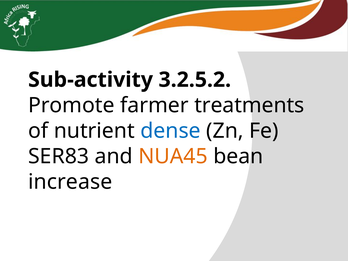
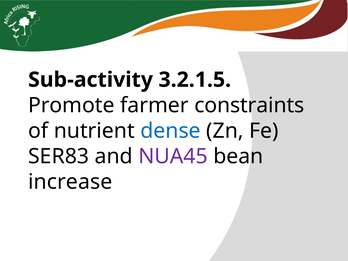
3.2.5.2: 3.2.5.2 -> 3.2.1.5 (195, 80)
treatments: treatments -> constraints (249, 105)
NUA45 colour: orange -> purple (173, 156)
